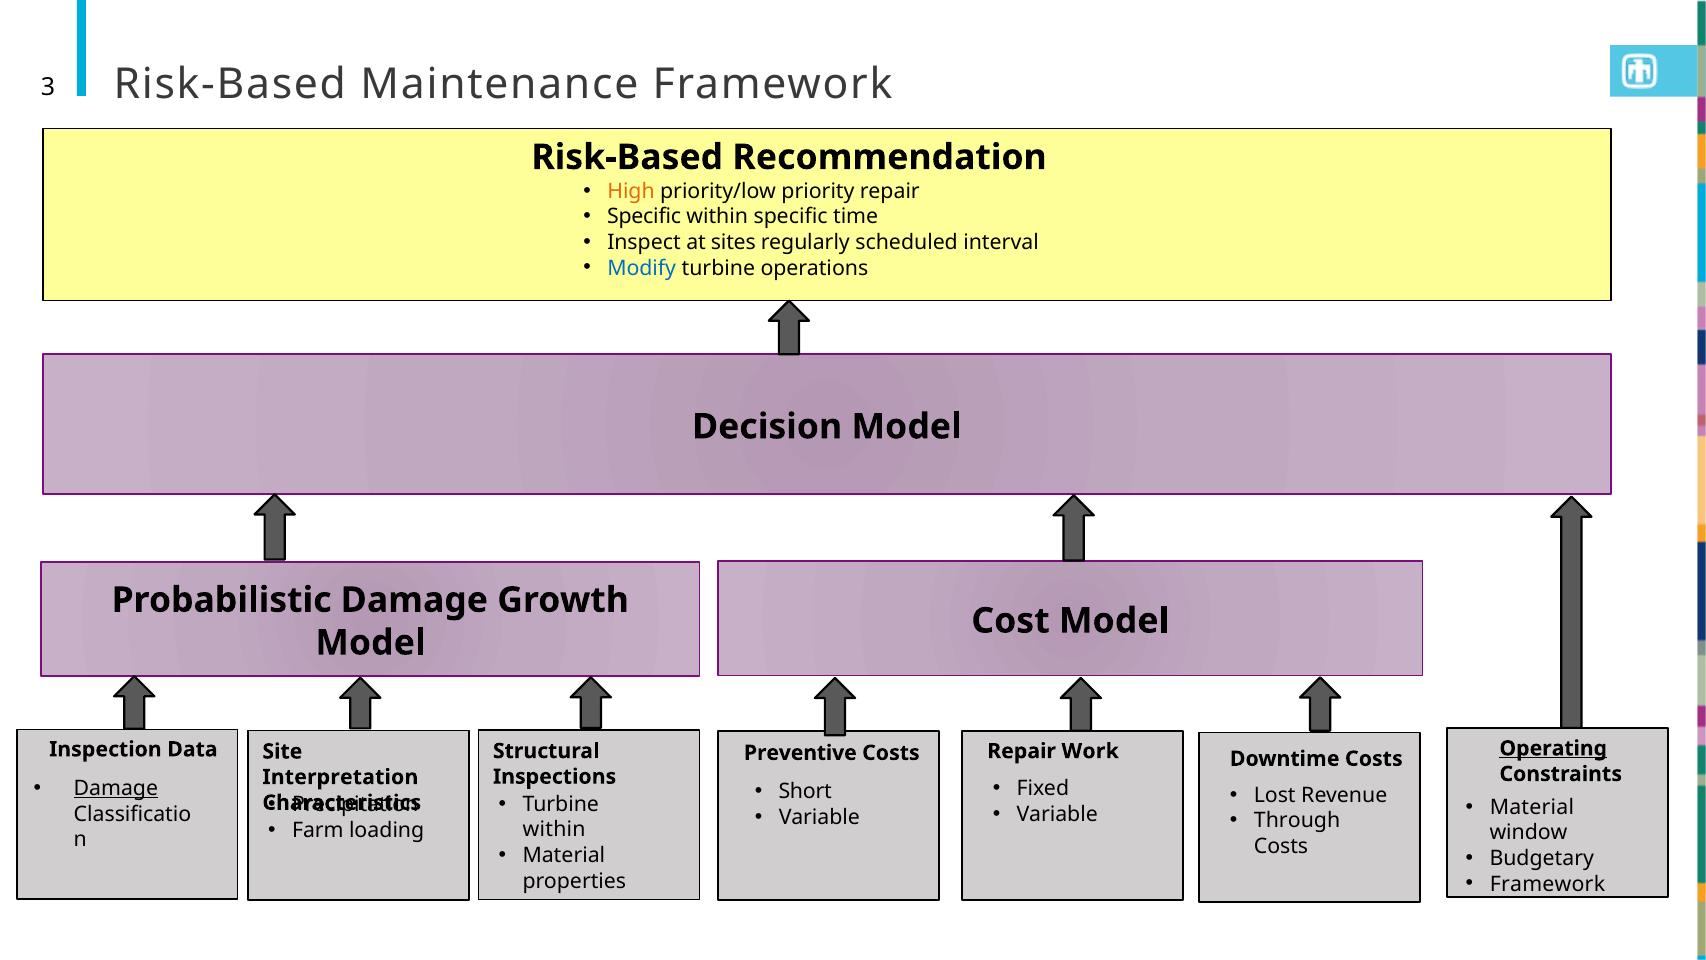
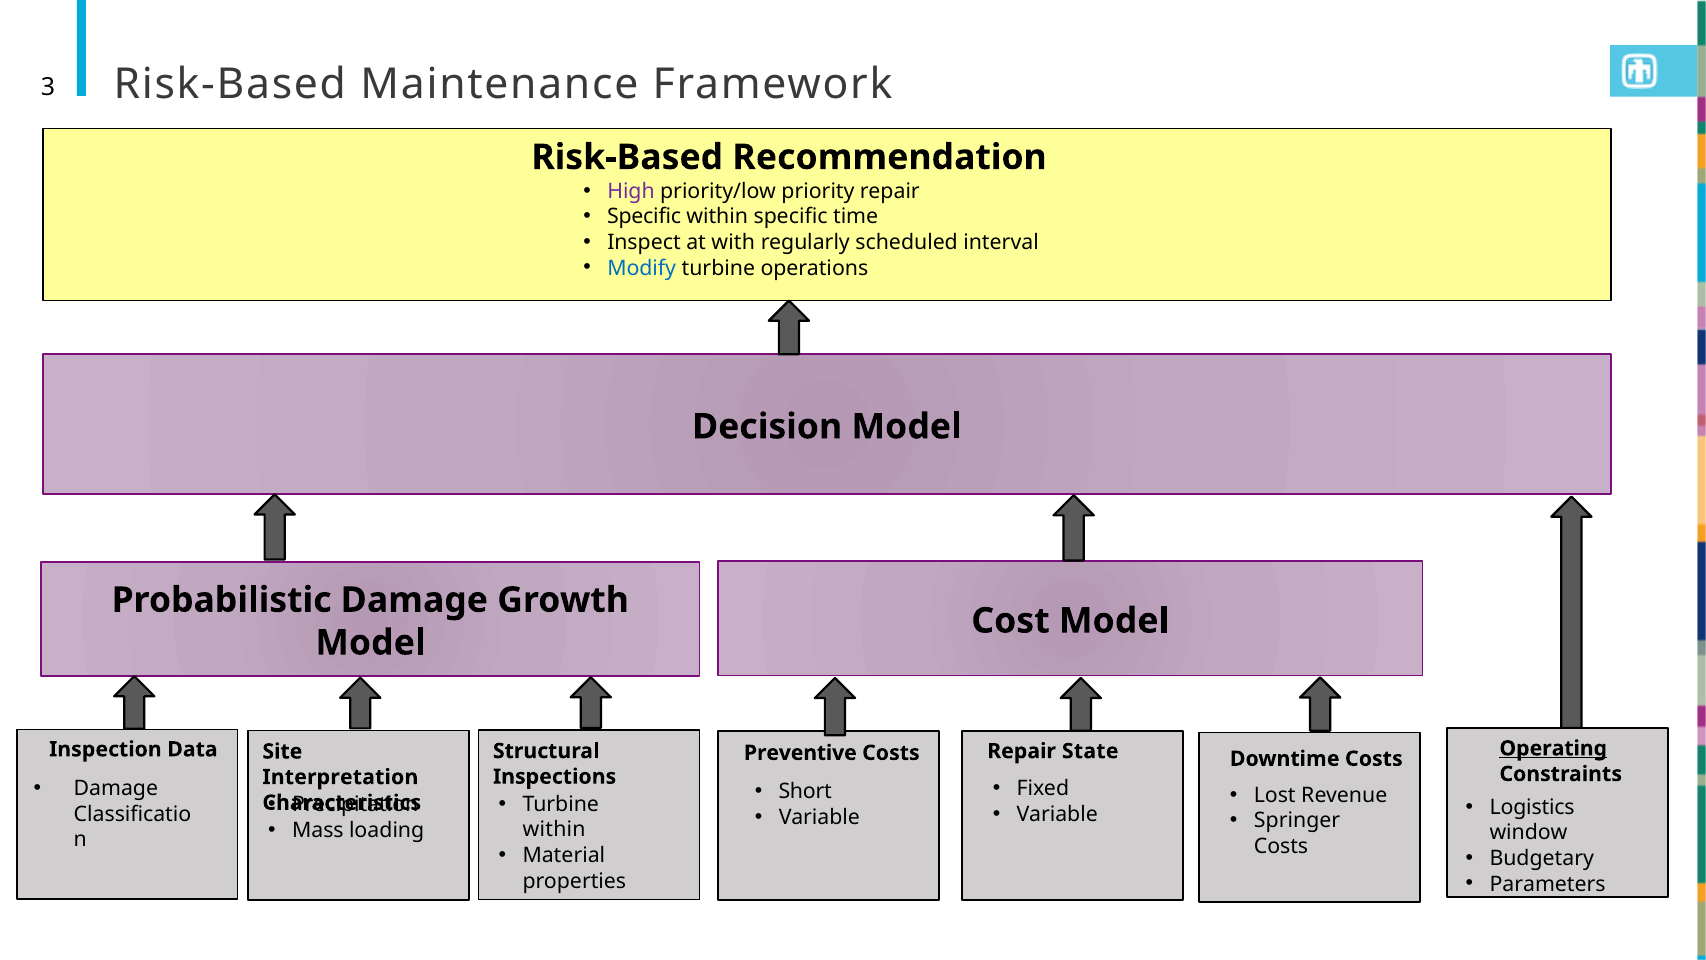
High colour: orange -> purple (631, 191)
sites: sites -> with (733, 242)
Work: Work -> State (1090, 751)
Damage underline: present -> none (116, 788)
Material: Material -> Logistics (1532, 807)
Through: Through -> Springer (1297, 820)
Farm: Farm -> Mass (318, 830)
Framework: Framework -> Parameters (1548, 884)
